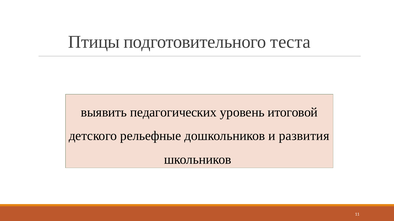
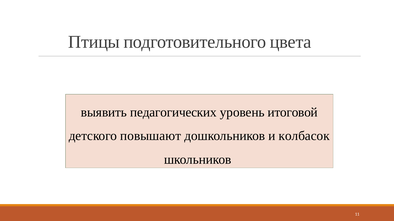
теста: теста -> цвета (291, 42)
рельефные: рельефные -> повышают (151, 136)
развития: развития -> колбасок (304, 136)
